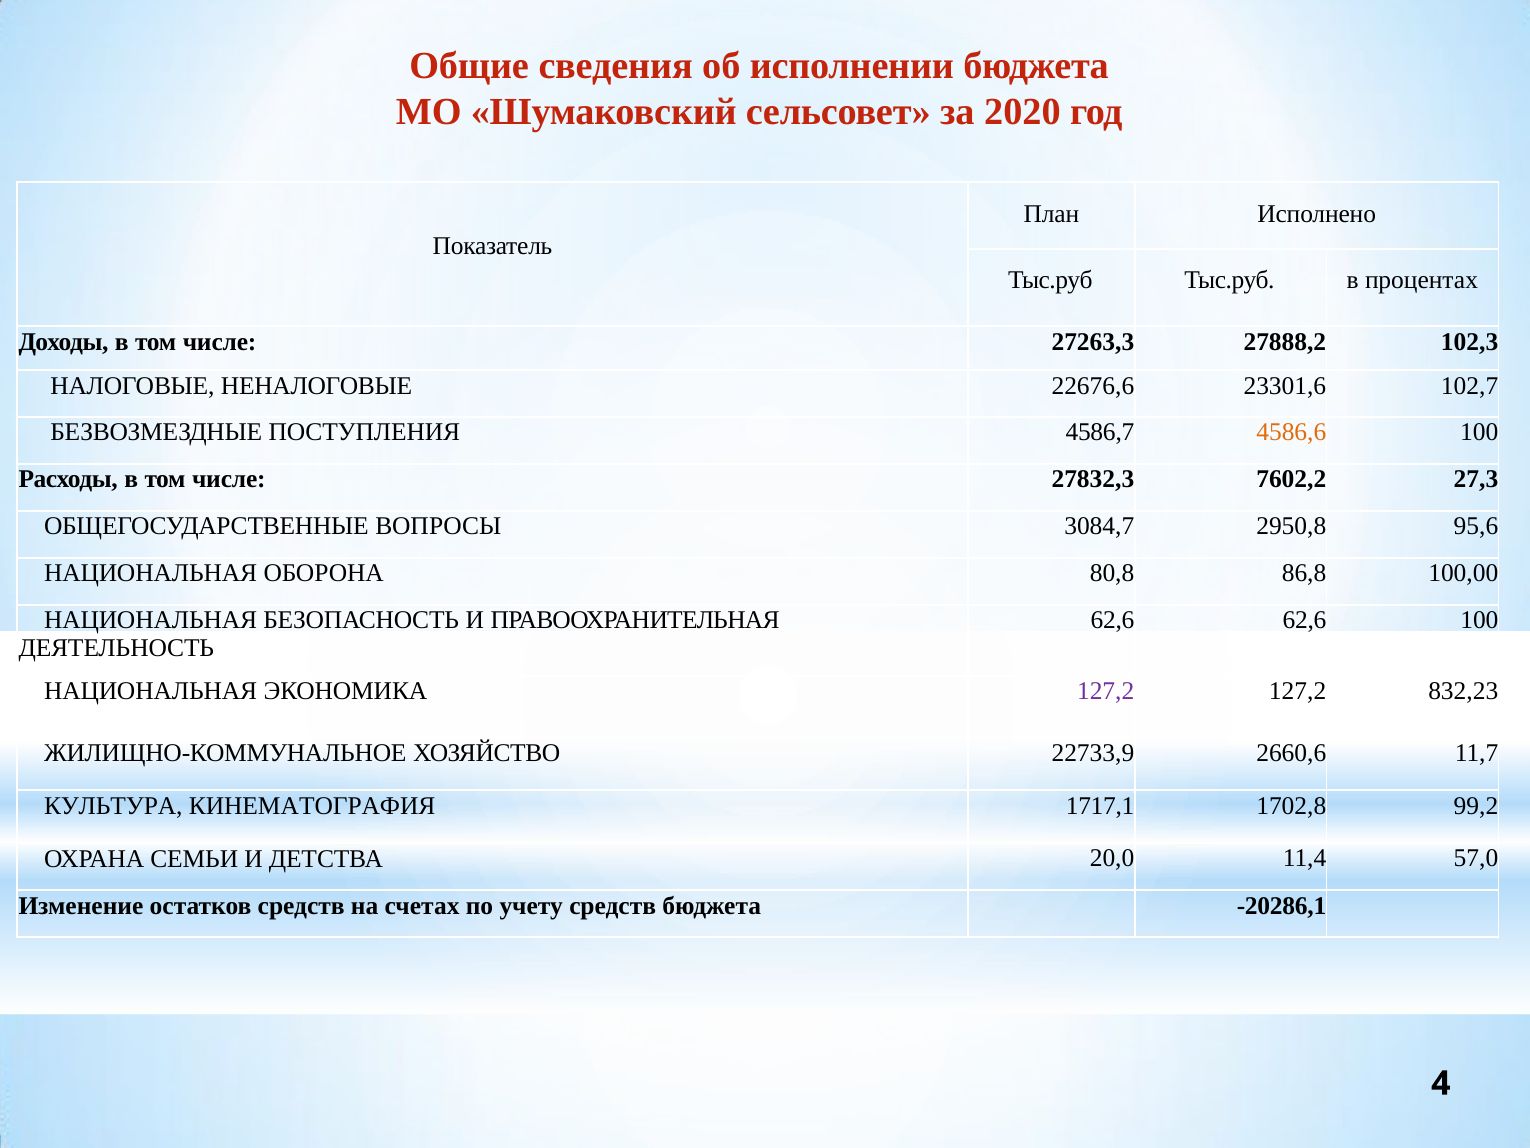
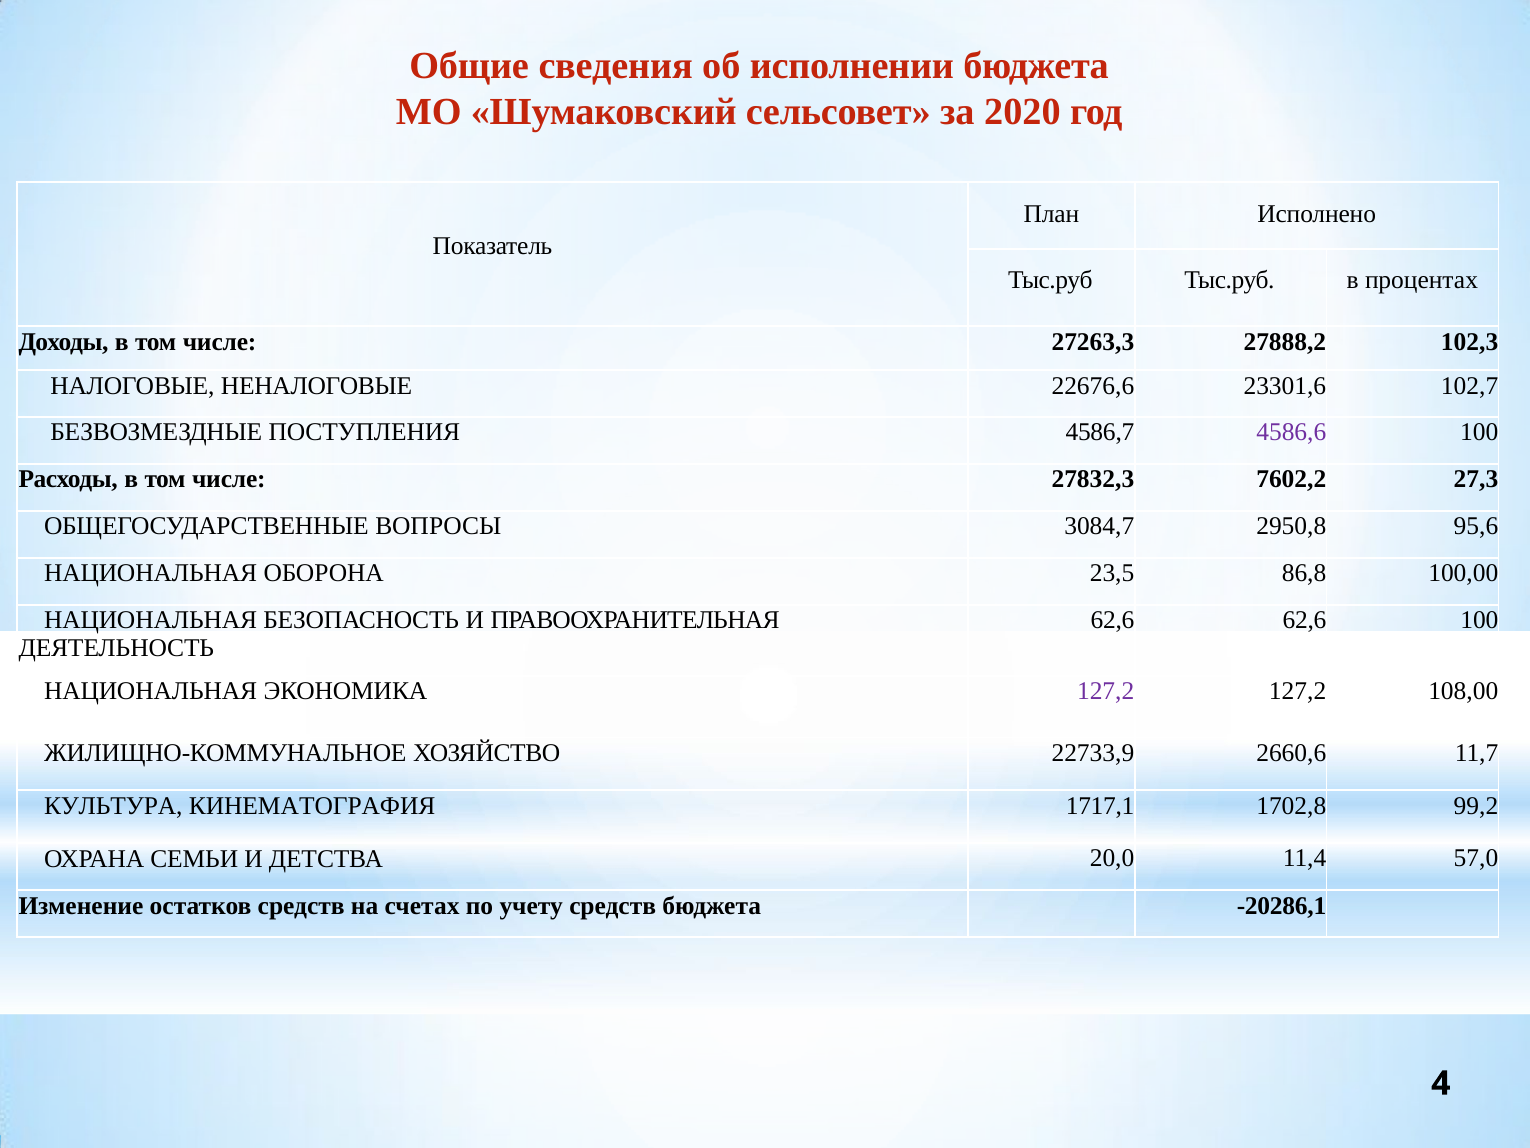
4586,6 colour: orange -> purple (1291, 432)
80,8: 80,8 -> 23,5 (1112, 573)
832,23: 832,23 -> 108,00 (1463, 691)
